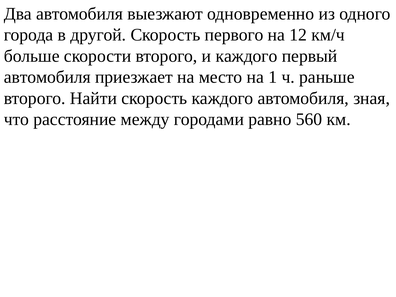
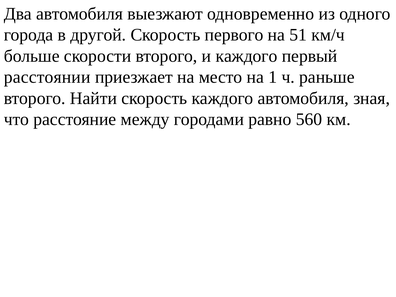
12: 12 -> 51 (298, 35)
автомобиля: автомобиля -> расстоянии (47, 77)
